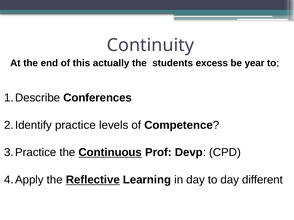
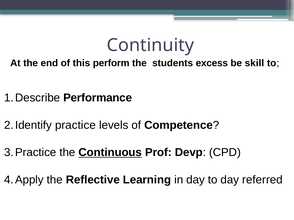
actually: actually -> perform (111, 63)
year: year -> skill (254, 63)
Conferences: Conferences -> Performance (98, 98)
Reflective underline: present -> none (93, 180)
different: different -> referred (262, 180)
